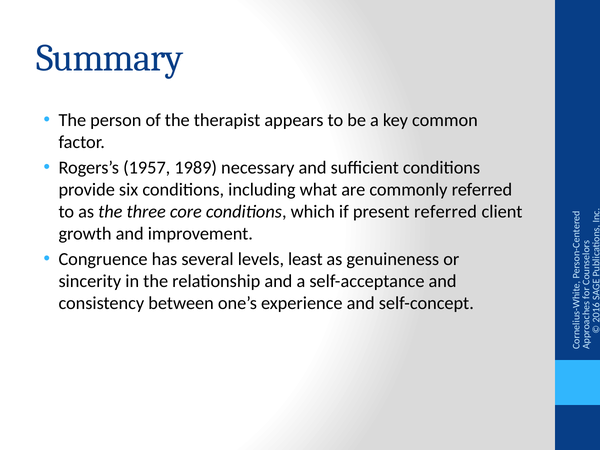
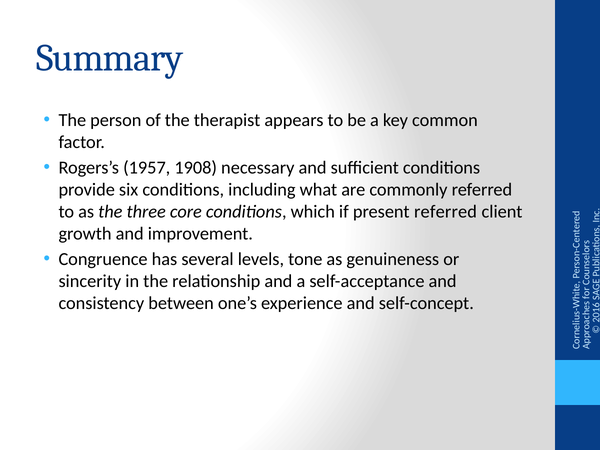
1989: 1989 -> 1908 (196, 168)
least: least -> tone (305, 259)
